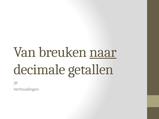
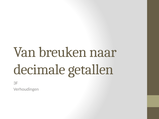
naar underline: present -> none (103, 52)
